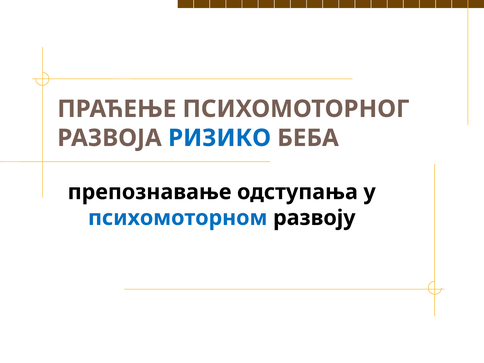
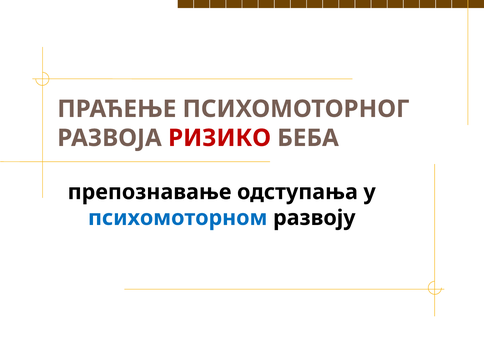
РИЗИКО colour: blue -> red (220, 138)
